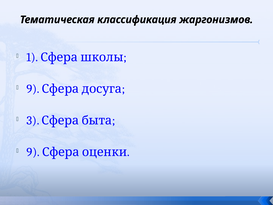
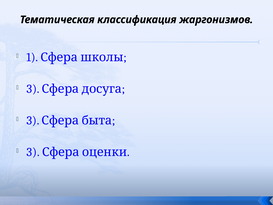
9: 9 -> 3 (33, 89)
9: 9 -> 3 (33, 152)
